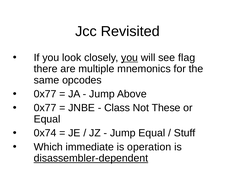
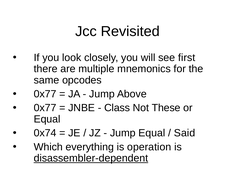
you underline: present -> none (130, 58)
flag: flag -> first (187, 58)
Stuff: Stuff -> Said (185, 133)
immediate: immediate -> everything (90, 147)
